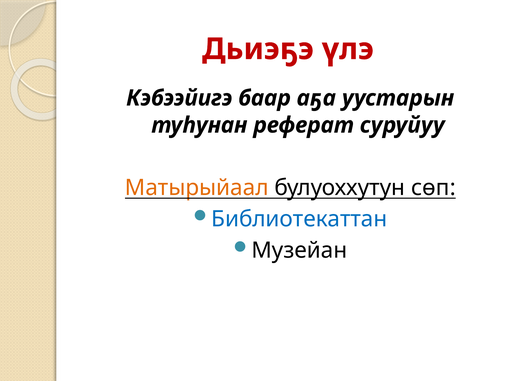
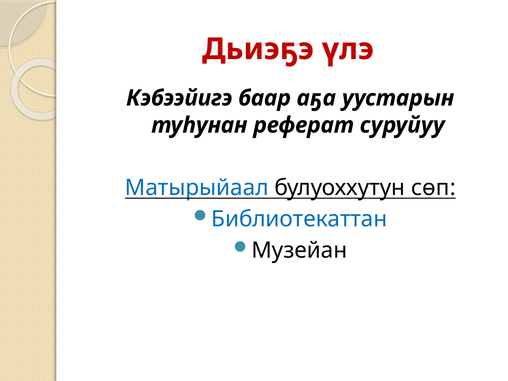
Матырыйаал colour: orange -> blue (197, 188)
